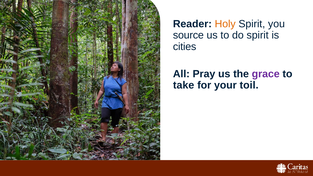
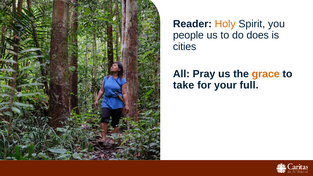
source: source -> people (188, 35)
do spirit: spirit -> does (258, 35)
grace colour: purple -> orange (266, 74)
toil: toil -> full (249, 85)
